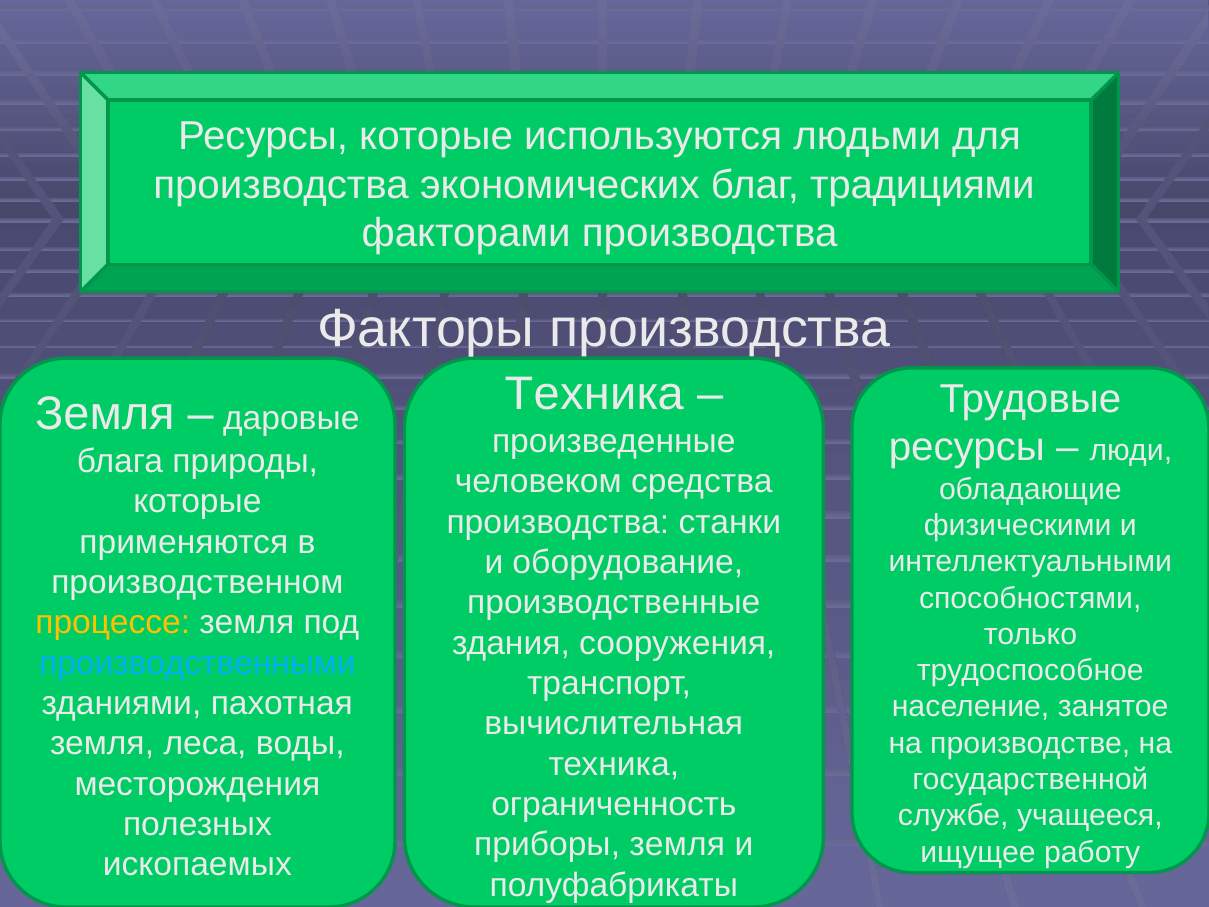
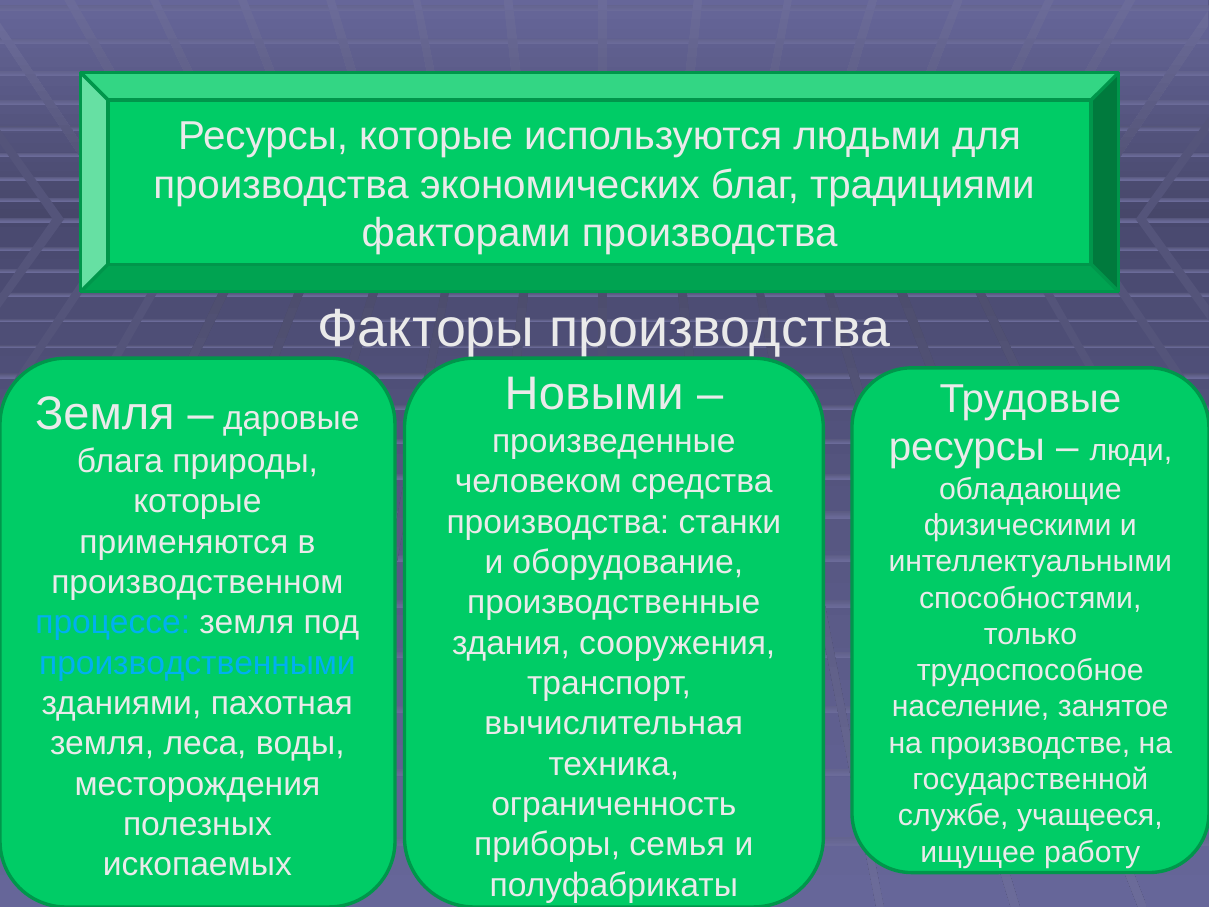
Техника: Техника -> Новыми (594, 394)
процессе colour: yellow -> light blue (113, 623)
приборы земля: земля -> семья (677, 844)
